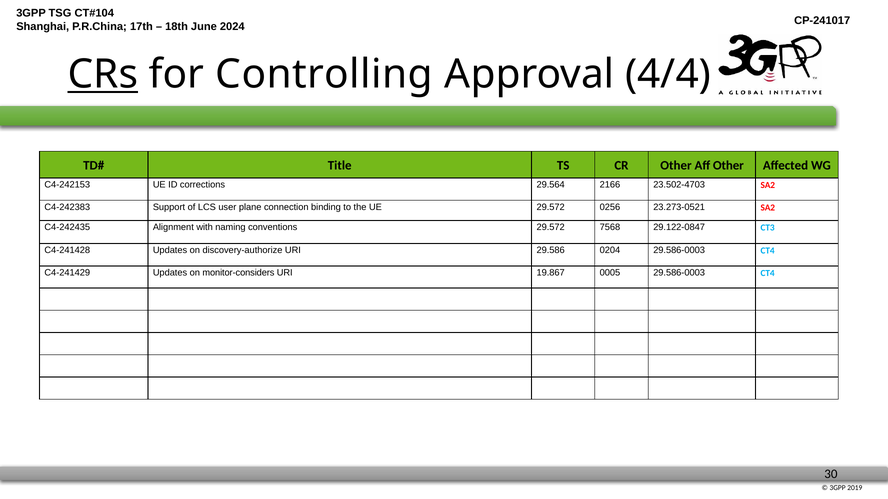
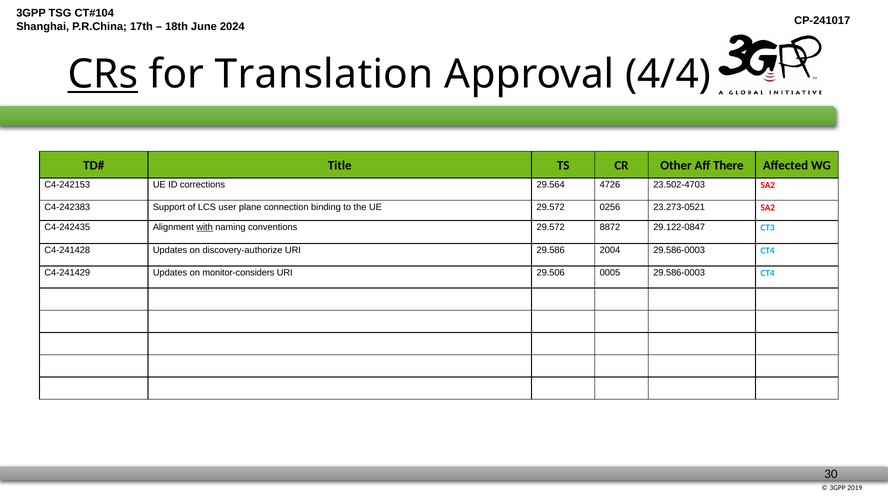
Controlling: Controlling -> Translation (324, 75)
Aff Other: Other -> There (728, 166)
2166: 2166 -> 4726 (610, 185)
with underline: none -> present (205, 227)
7568: 7568 -> 8872 (610, 227)
0204: 0204 -> 2004 (610, 251)
19.867: 19.867 -> 29.506 (551, 273)
